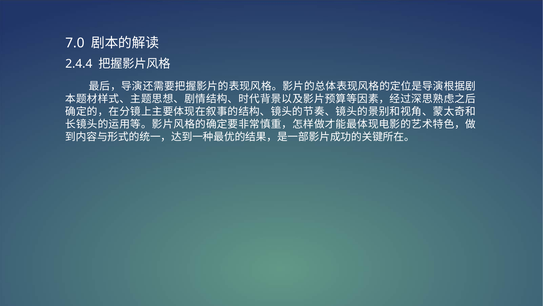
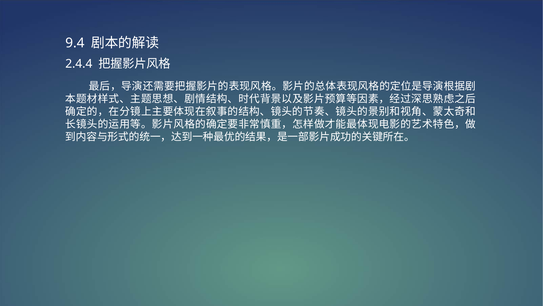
7.0: 7.0 -> 9.4 (75, 43)
